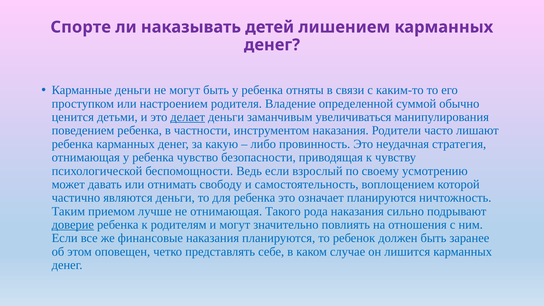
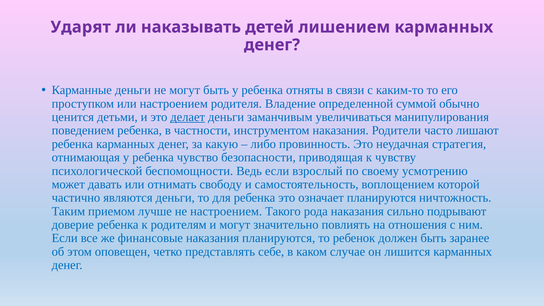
Спорте: Спорте -> Ударят (81, 27)
не отнимающая: отнимающая -> настроением (226, 211)
доверие underline: present -> none (73, 225)
